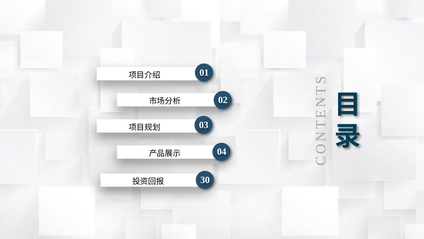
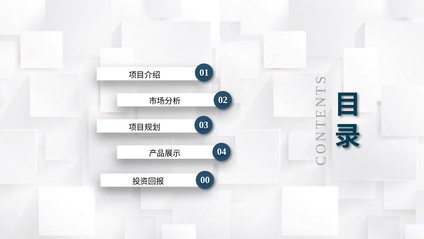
30: 30 -> 00 (205, 180)
